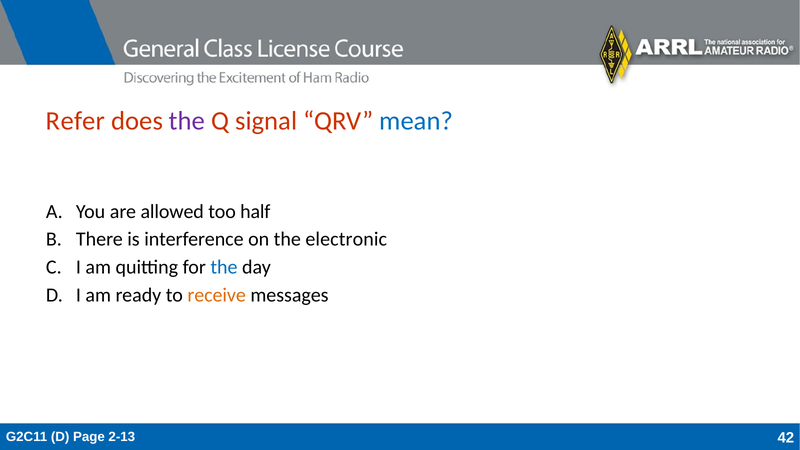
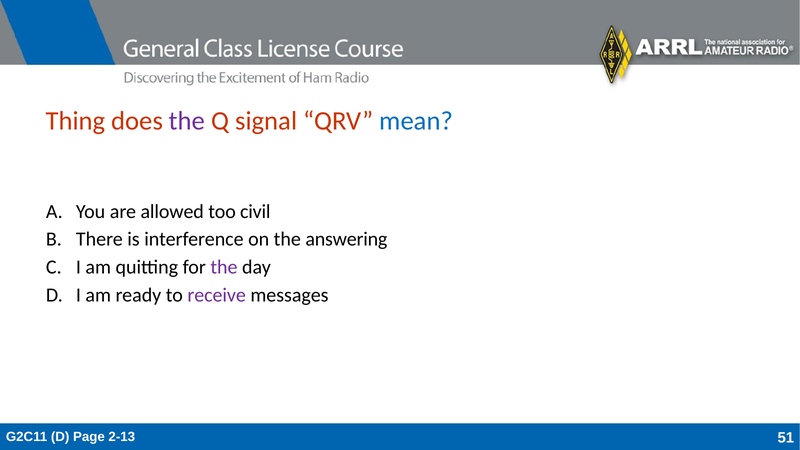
Refer: Refer -> Thing (76, 121)
half: half -> civil (255, 211)
electronic: electronic -> answering (346, 239)
the colour: blue -> purple (224, 267)
receive colour: orange -> purple (217, 295)
42: 42 -> 51 (786, 438)
